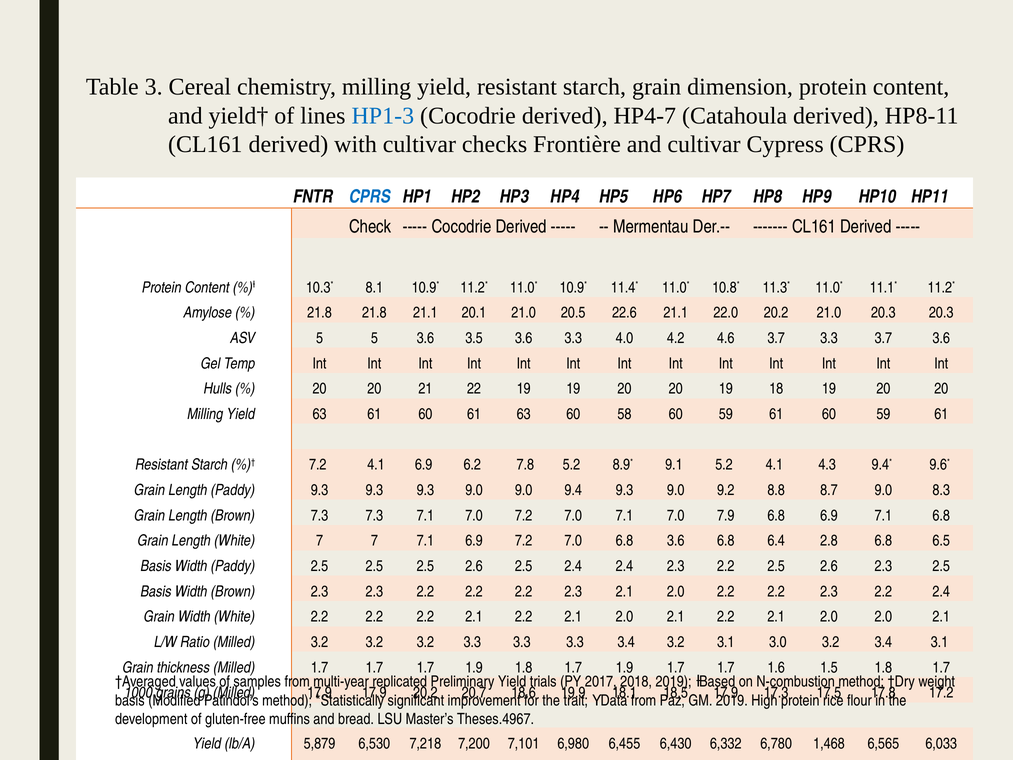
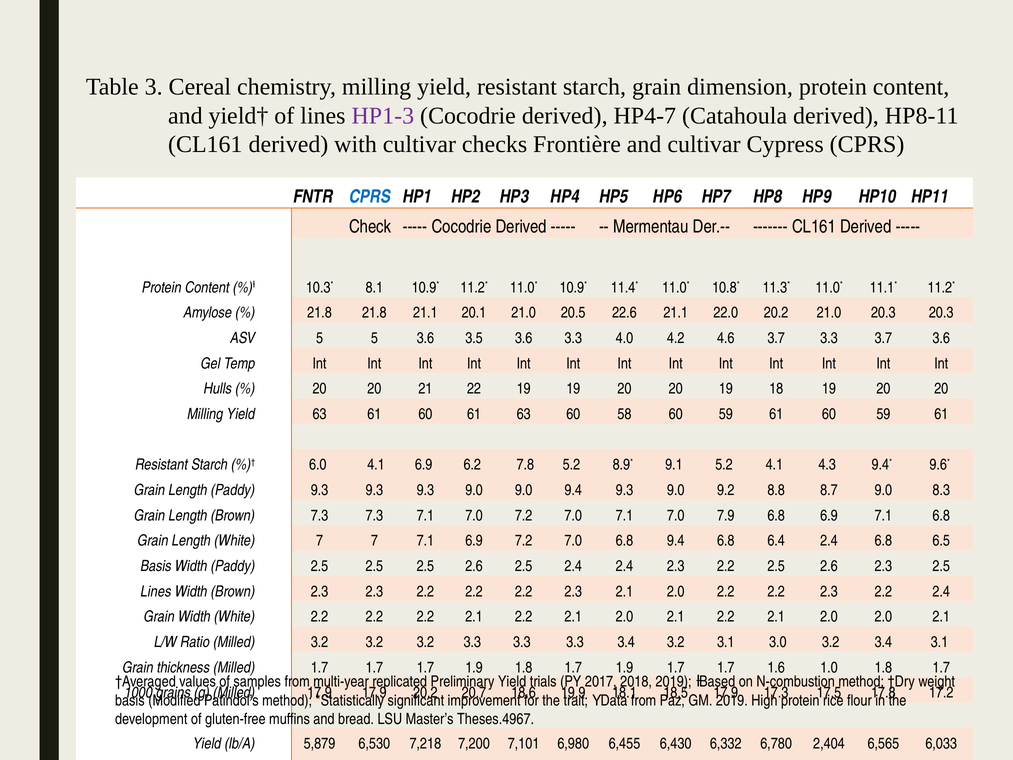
HP1-3 colour: blue -> purple (383, 116)
7.2: 7.2 -> 6.0 (318, 465)
6.8 3.6: 3.6 -> 9.4 (676, 541)
6.4 2.8: 2.8 -> 2.4 (829, 541)
Basis: Basis -> Lines (156, 591)
1.5: 1.5 -> 1.0 (829, 667)
1,468: 1,468 -> 2,404 (829, 743)
